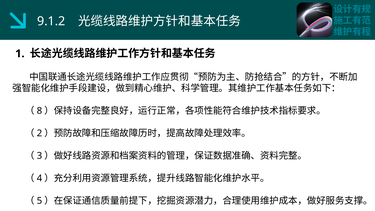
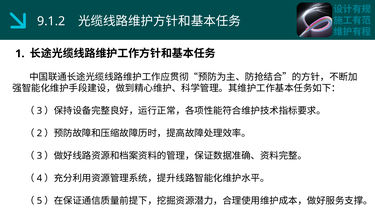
8: 8 -> 3 (39, 111)
